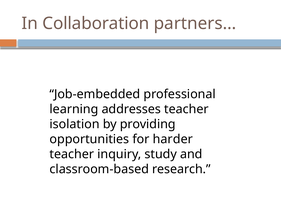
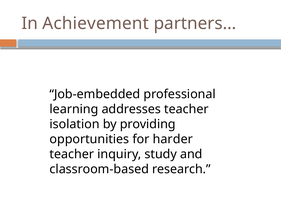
Collaboration: Collaboration -> Achievement (96, 23)
